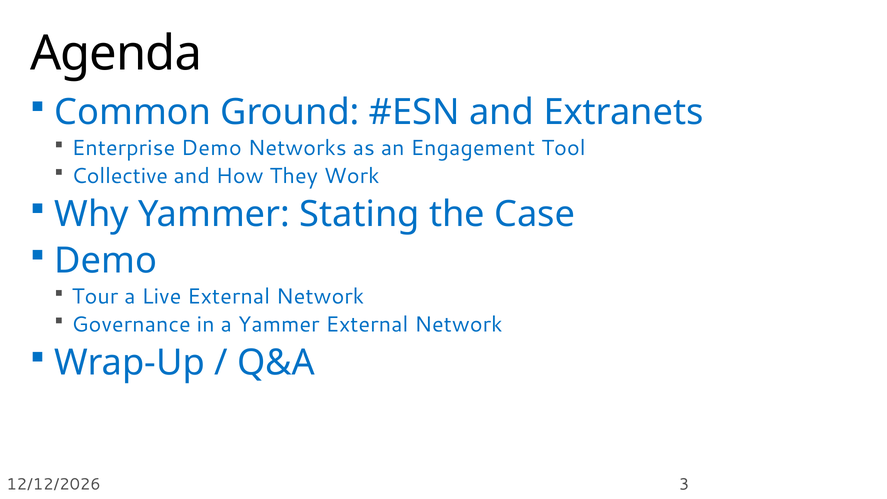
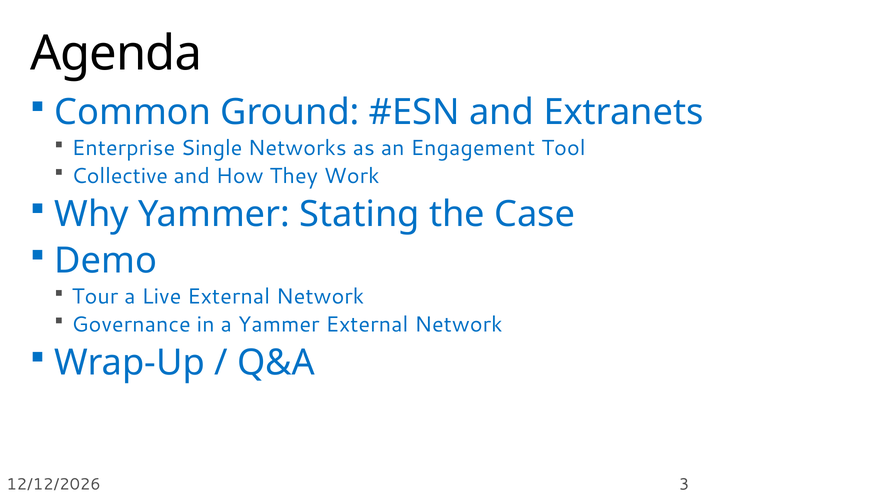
Enterprise Demo: Demo -> Single (212, 148)
